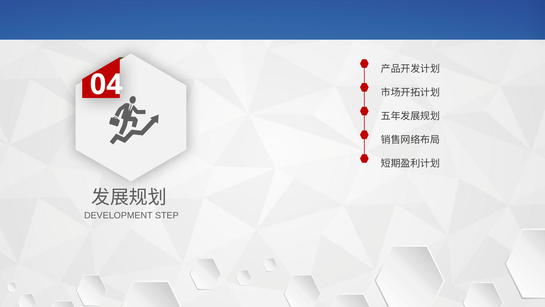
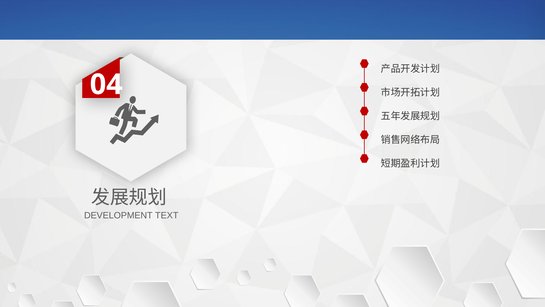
STEP: STEP -> TEXT (167, 215)
